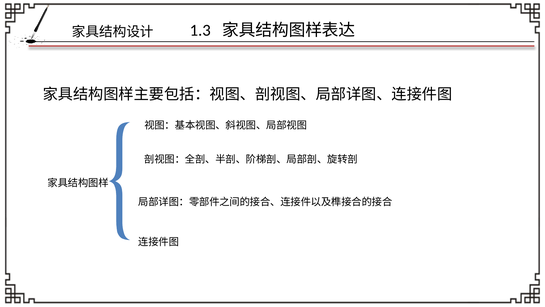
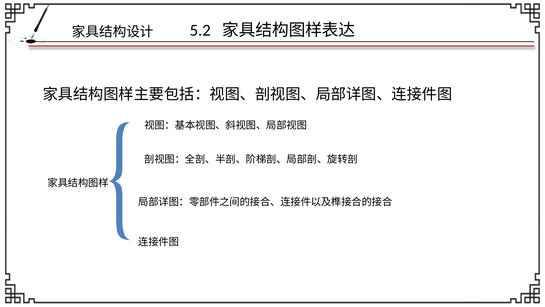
1.3: 1.3 -> 5.2 (200, 30)
